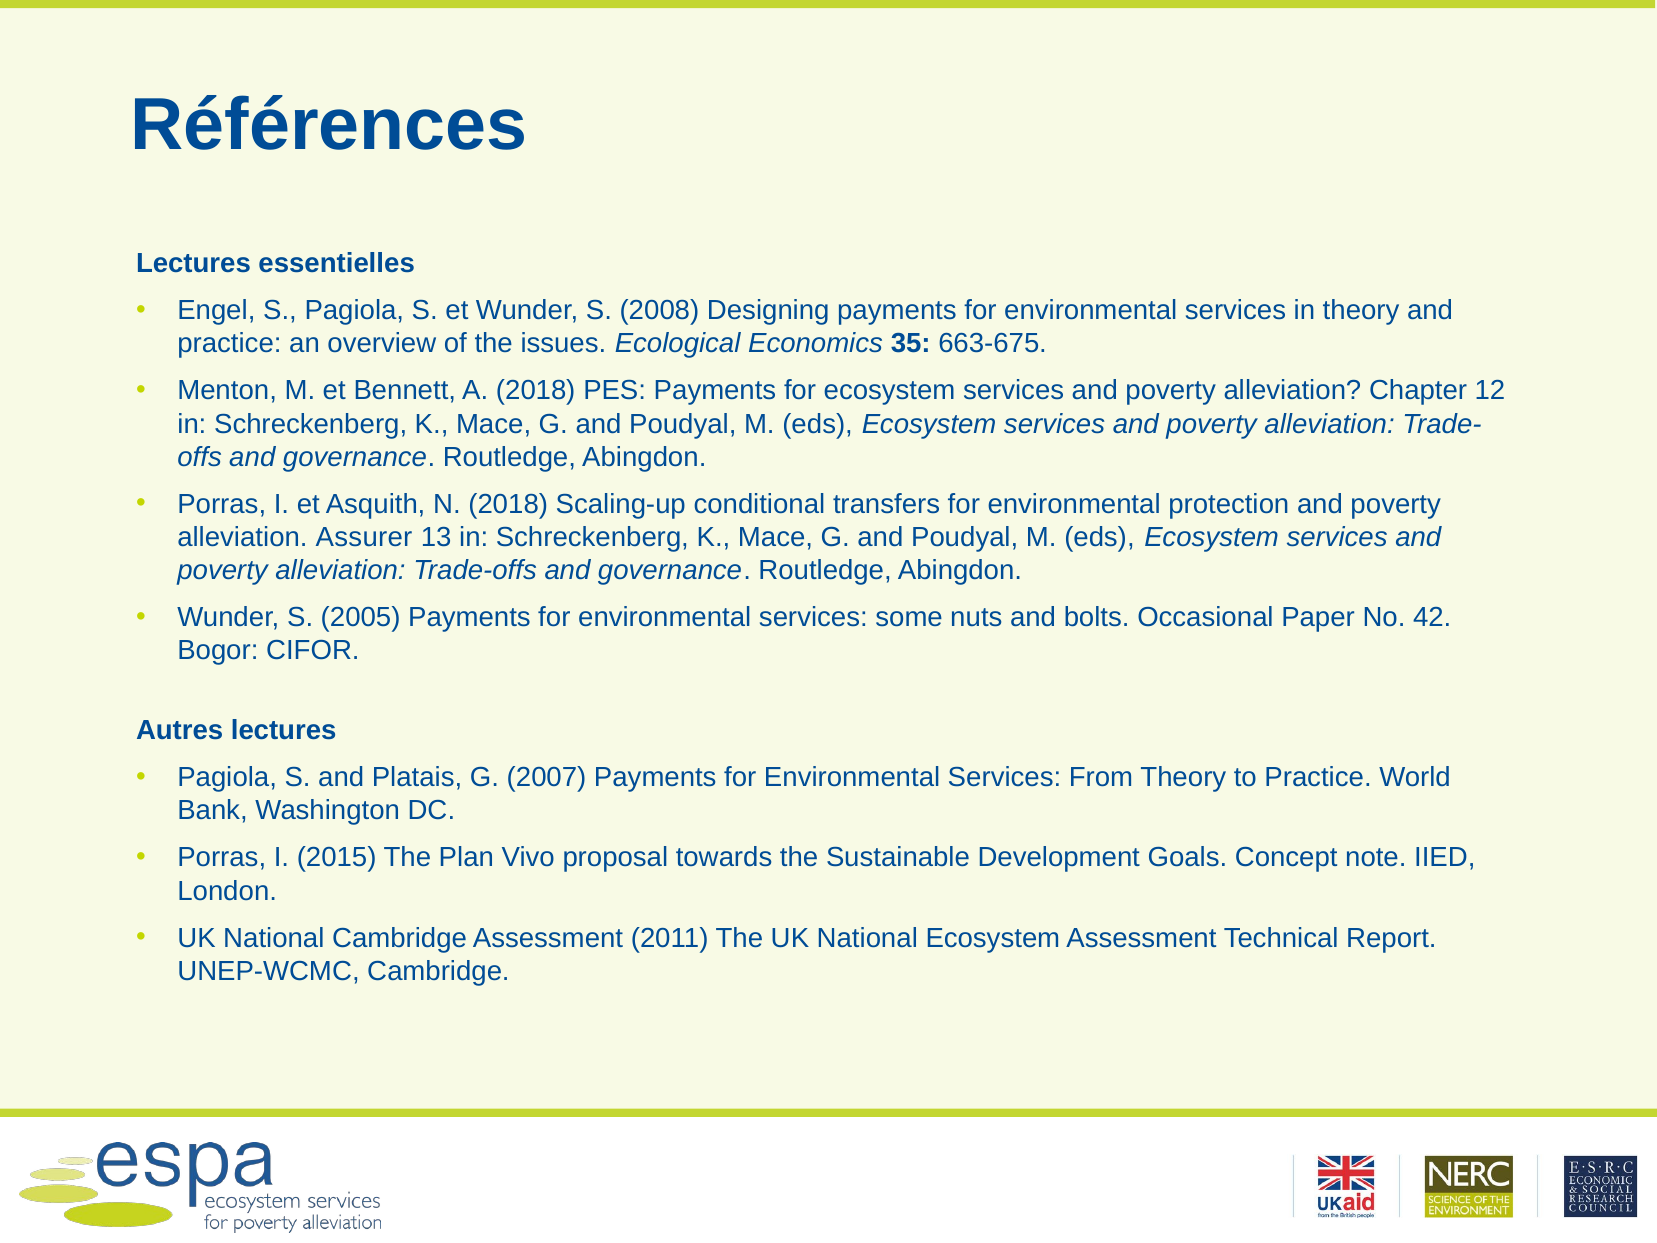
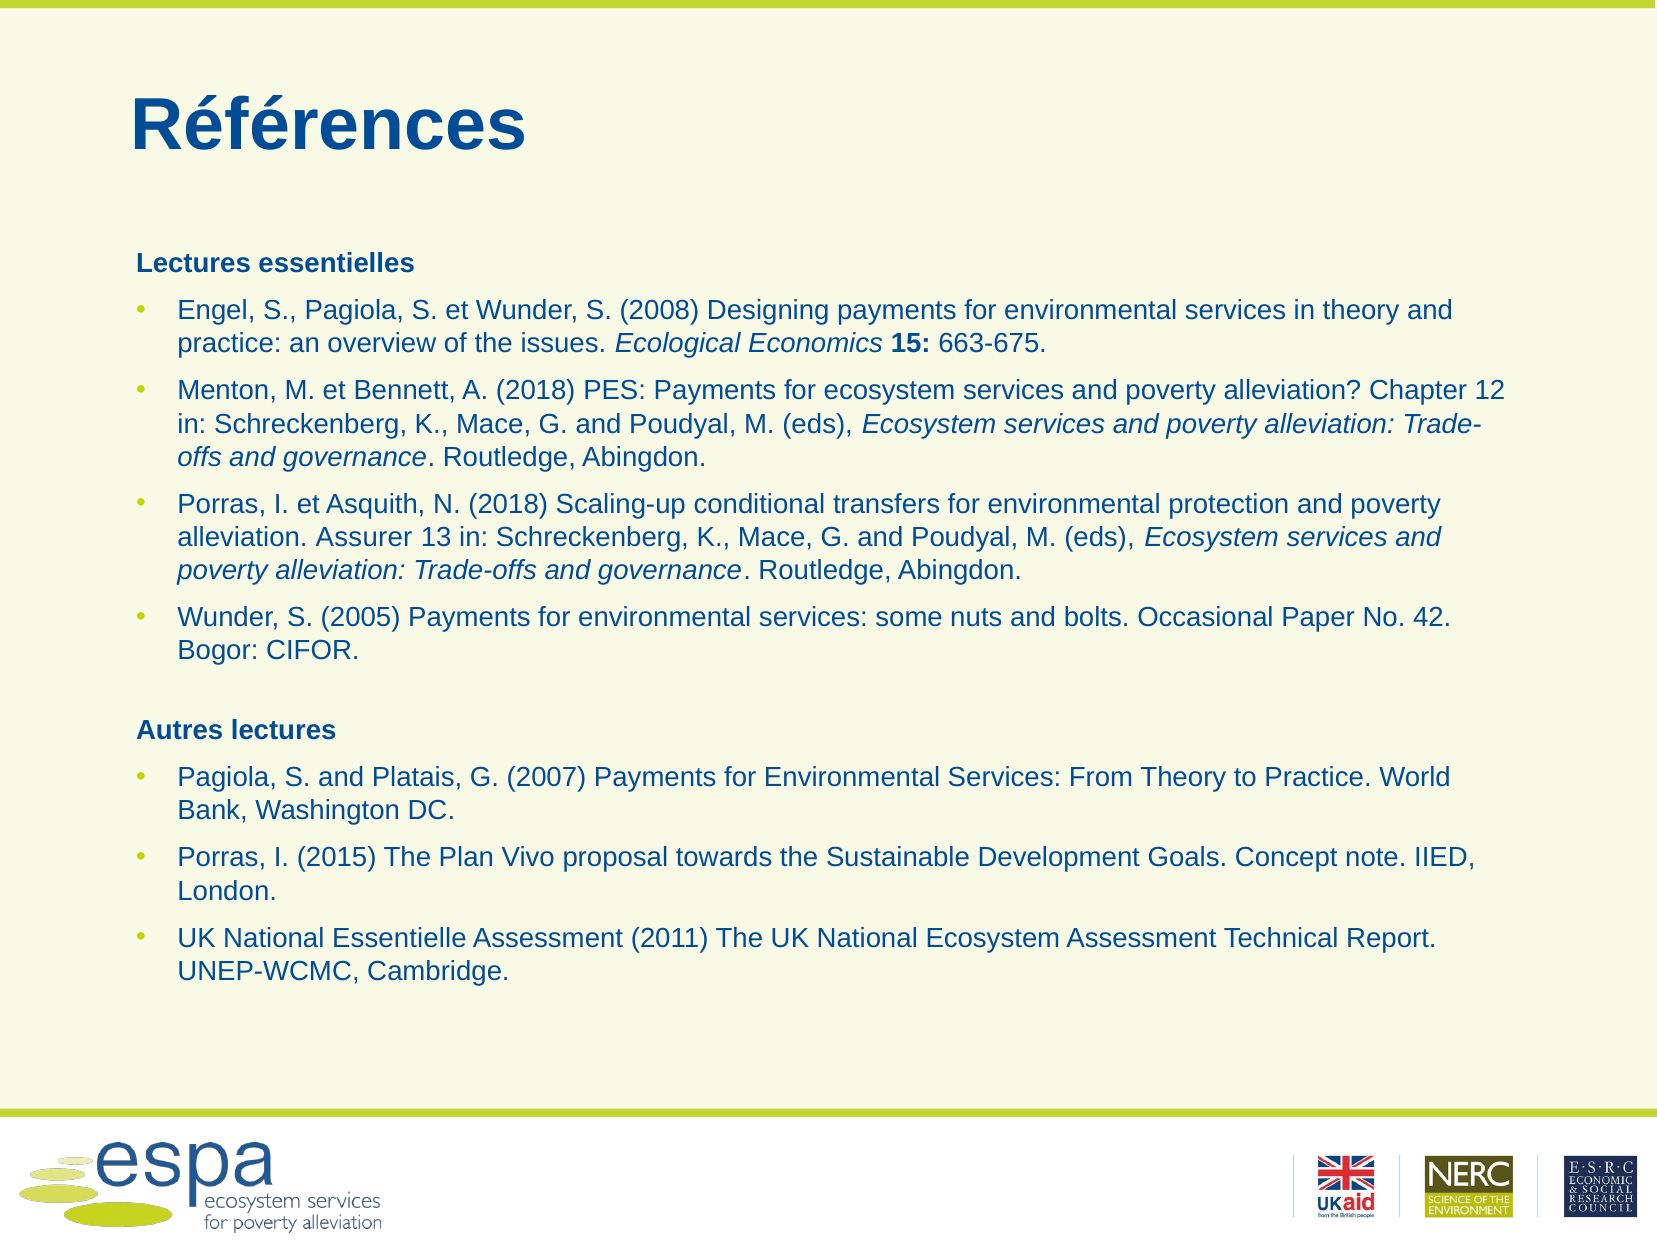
35: 35 -> 15 (911, 344)
National Cambridge: Cambridge -> Essentielle (399, 938)
